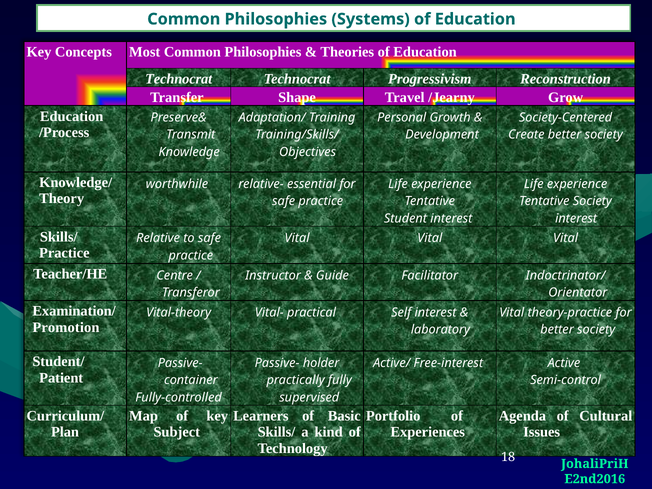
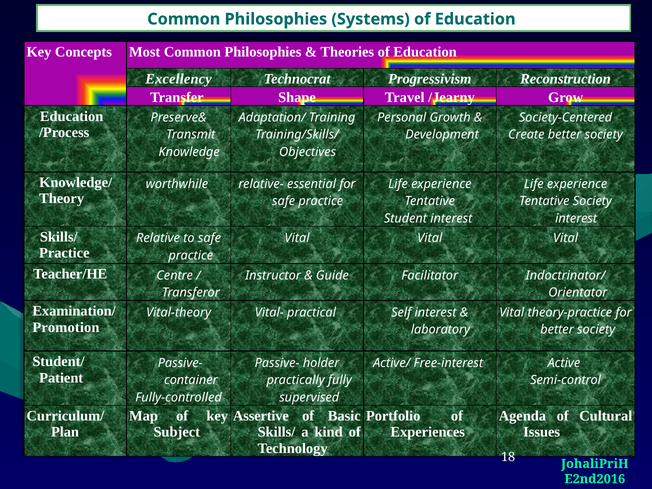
Technocrat: Technocrat -> Excellency (179, 79)
Learners: Learners -> Assertive (261, 416)
